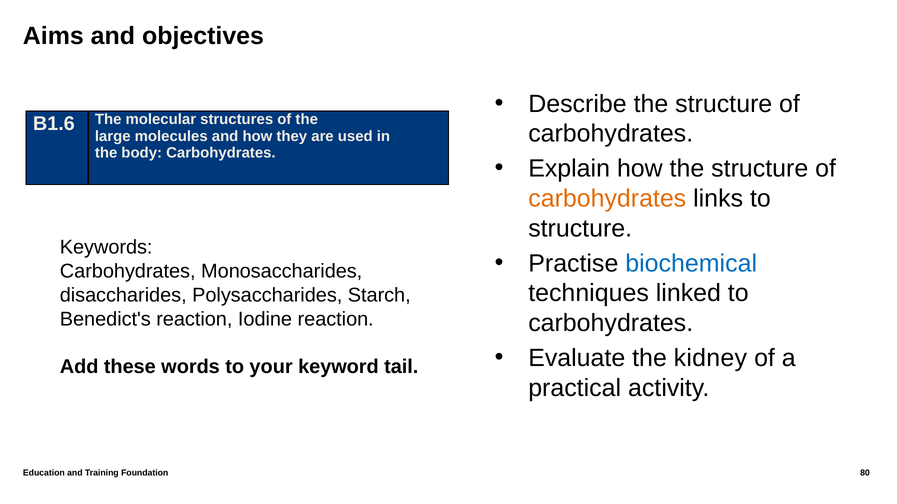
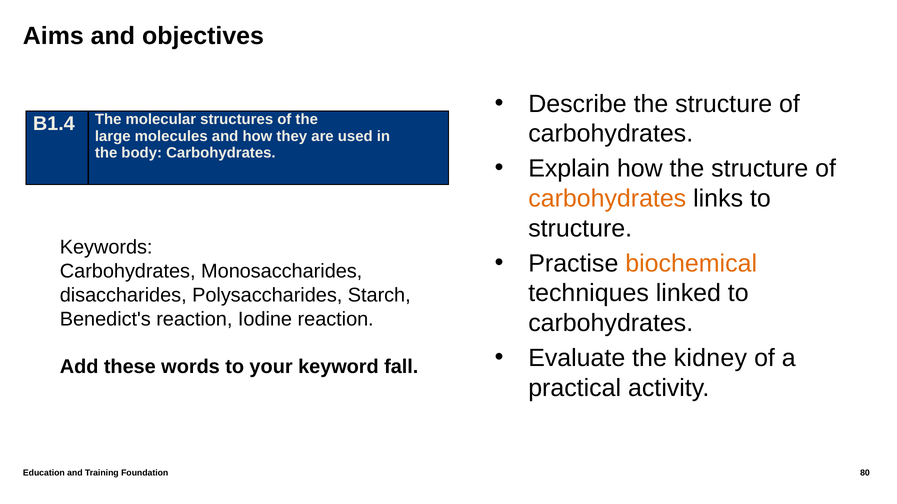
B1.6: B1.6 -> B1.4 (54, 124)
biochemical colour: blue -> orange (691, 264)
tail: tail -> fall (401, 367)
